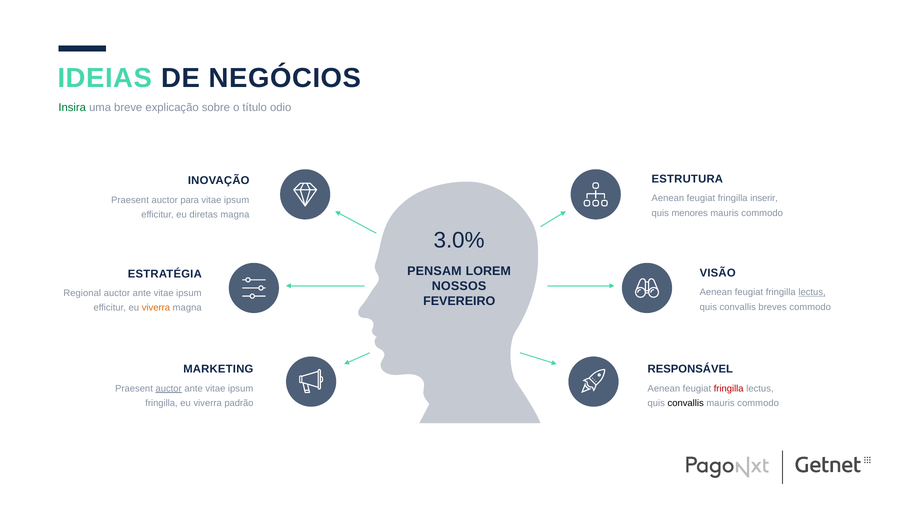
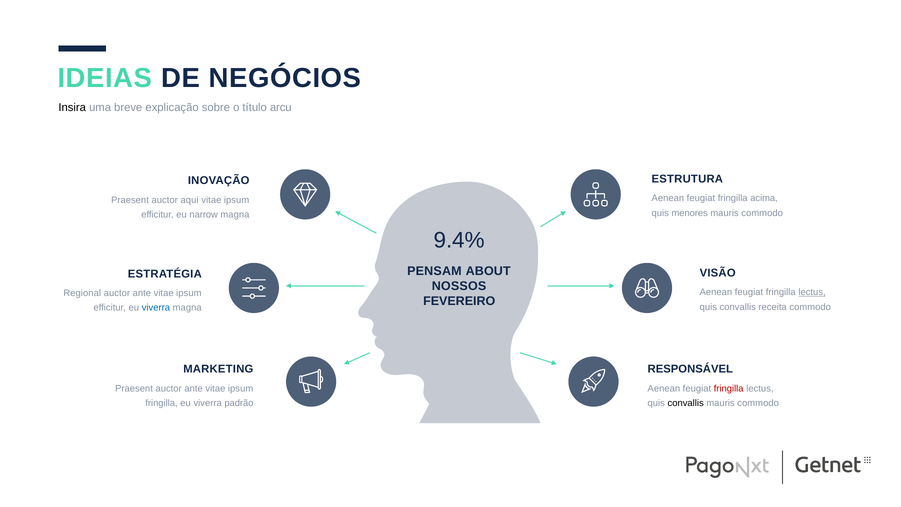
Insira colour: green -> black (72, 107)
odio: odio -> arcu (281, 107)
inserir: inserir -> acima (764, 198)
para: para -> aqui (190, 200)
diretas: diretas -> narrow (204, 215)
3.0%: 3.0% -> 9.4% (459, 240)
LOREM: LOREM -> ABOUT (488, 271)
breves: breves -> receita (773, 307)
viverra colour: orange -> blue (156, 308)
auctor underline: present -> none (169, 388)
